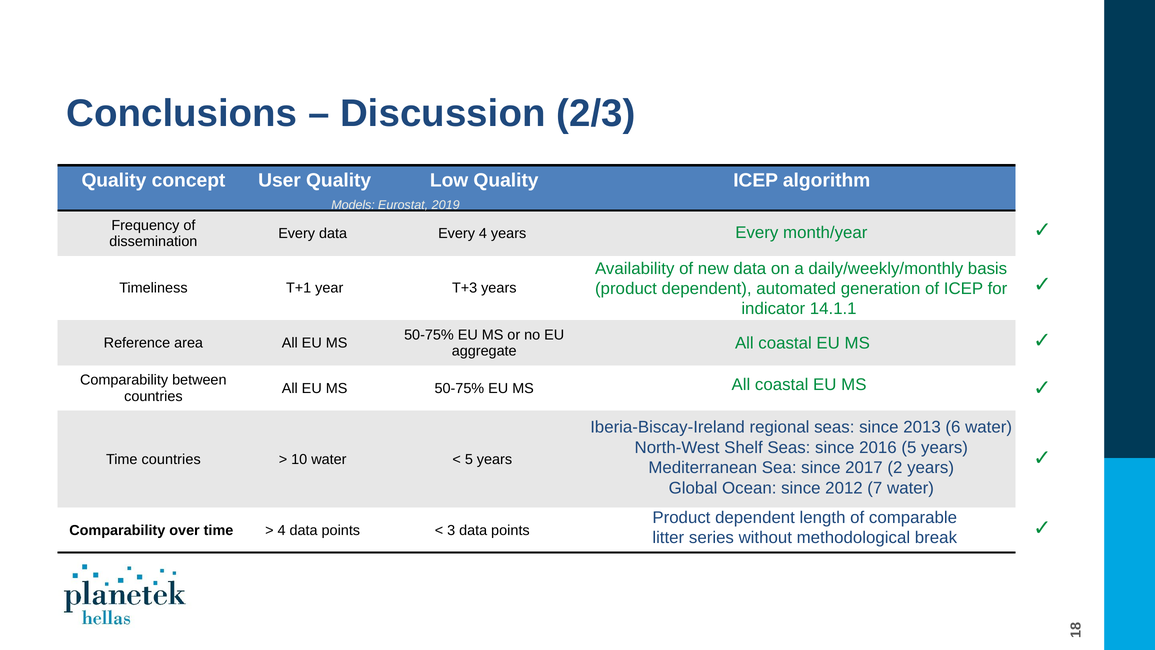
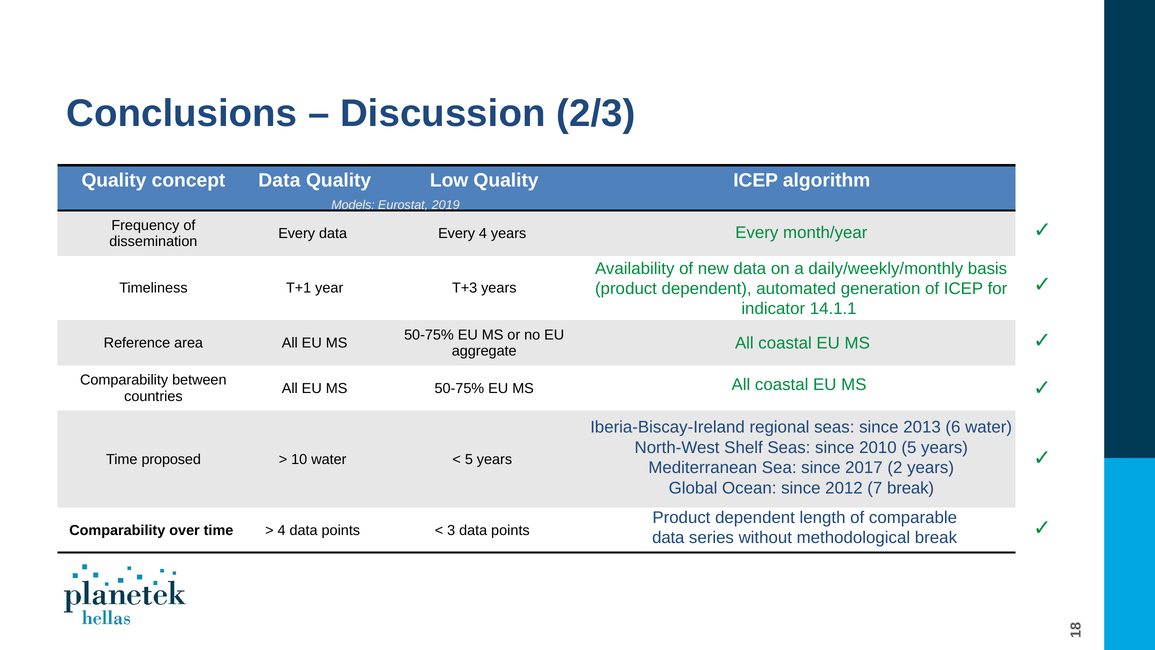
concept User: User -> Data (279, 180)
2016: 2016 -> 2010 (878, 447)
Time countries: countries -> proposed (171, 459)
7 water: water -> break (911, 488)
litter: litter -> data (668, 538)
